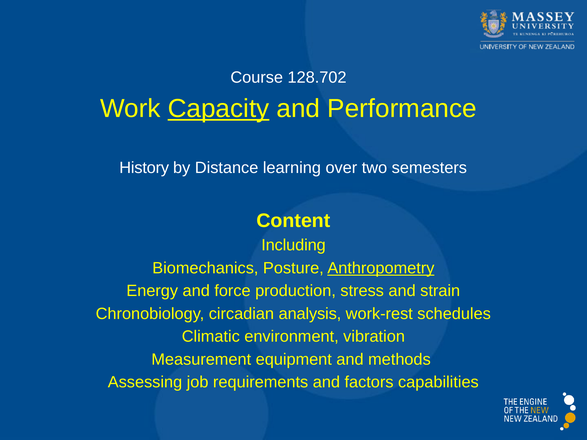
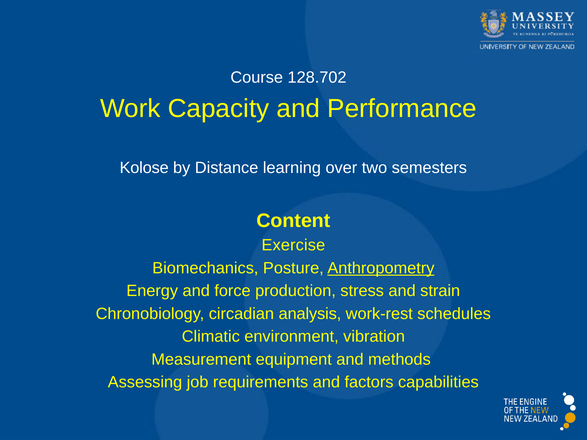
Capacity underline: present -> none (219, 109)
History: History -> Kolose (144, 168)
Including: Including -> Exercise (293, 245)
